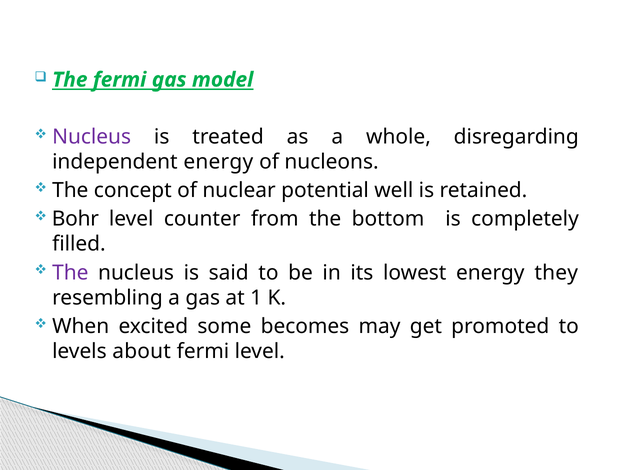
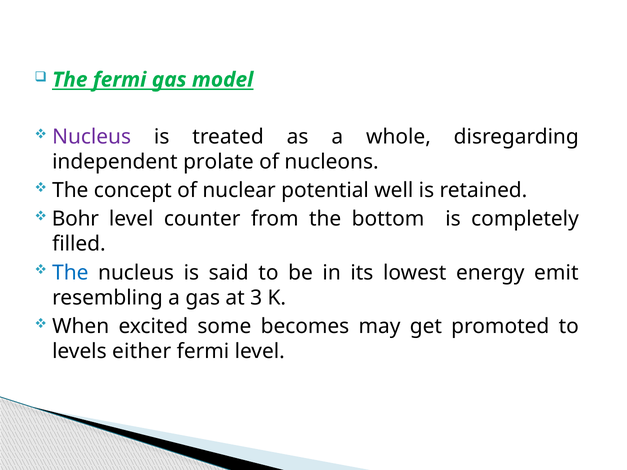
independent energy: energy -> prolate (218, 162)
The colour: purple -> blue (70, 273)
they: they -> emit (556, 273)
1: 1 -> 3 (256, 298)
about: about -> either (142, 351)
